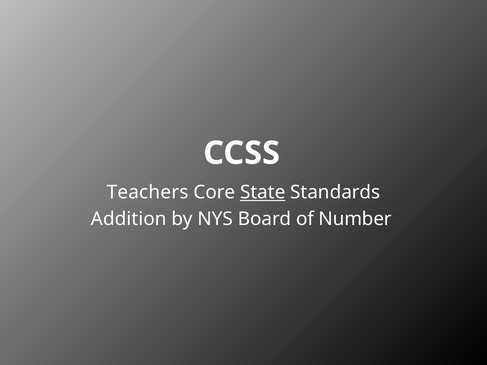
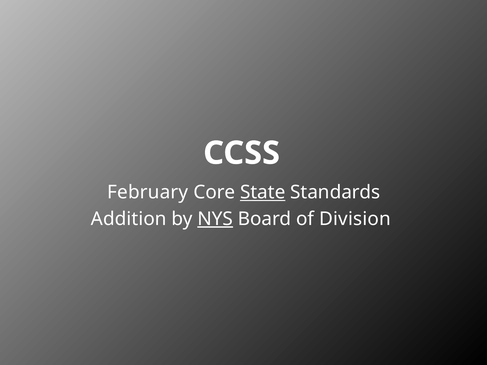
Teachers: Teachers -> February (148, 192)
NYS underline: none -> present (215, 219)
Number: Number -> Division (355, 219)
